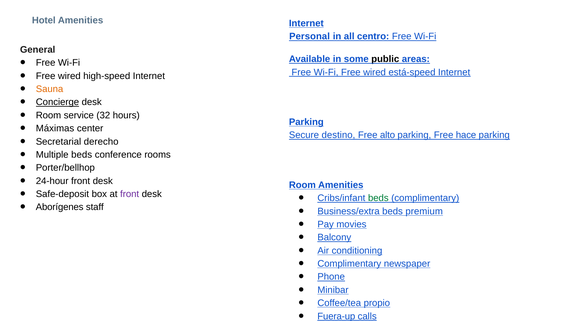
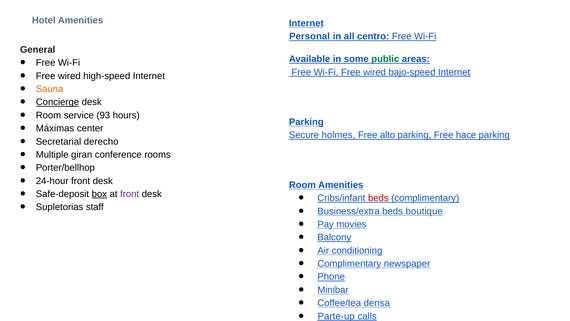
public colour: black -> green (385, 59)
está-speed: está-speed -> bajo-speed (412, 72)
32: 32 -> 93 (103, 115)
destino: destino -> holmes (338, 135)
Multiple beds: beds -> giran (82, 154)
box underline: none -> present (99, 194)
beds colour: green -> red (378, 198)
Aborígenes: Aborígenes -> Supletorias (60, 207)
premium: premium -> boutique (424, 211)
propio: propio -> densa (377, 303)
Fuera-up: Fuera-up -> Parte-up (336, 316)
